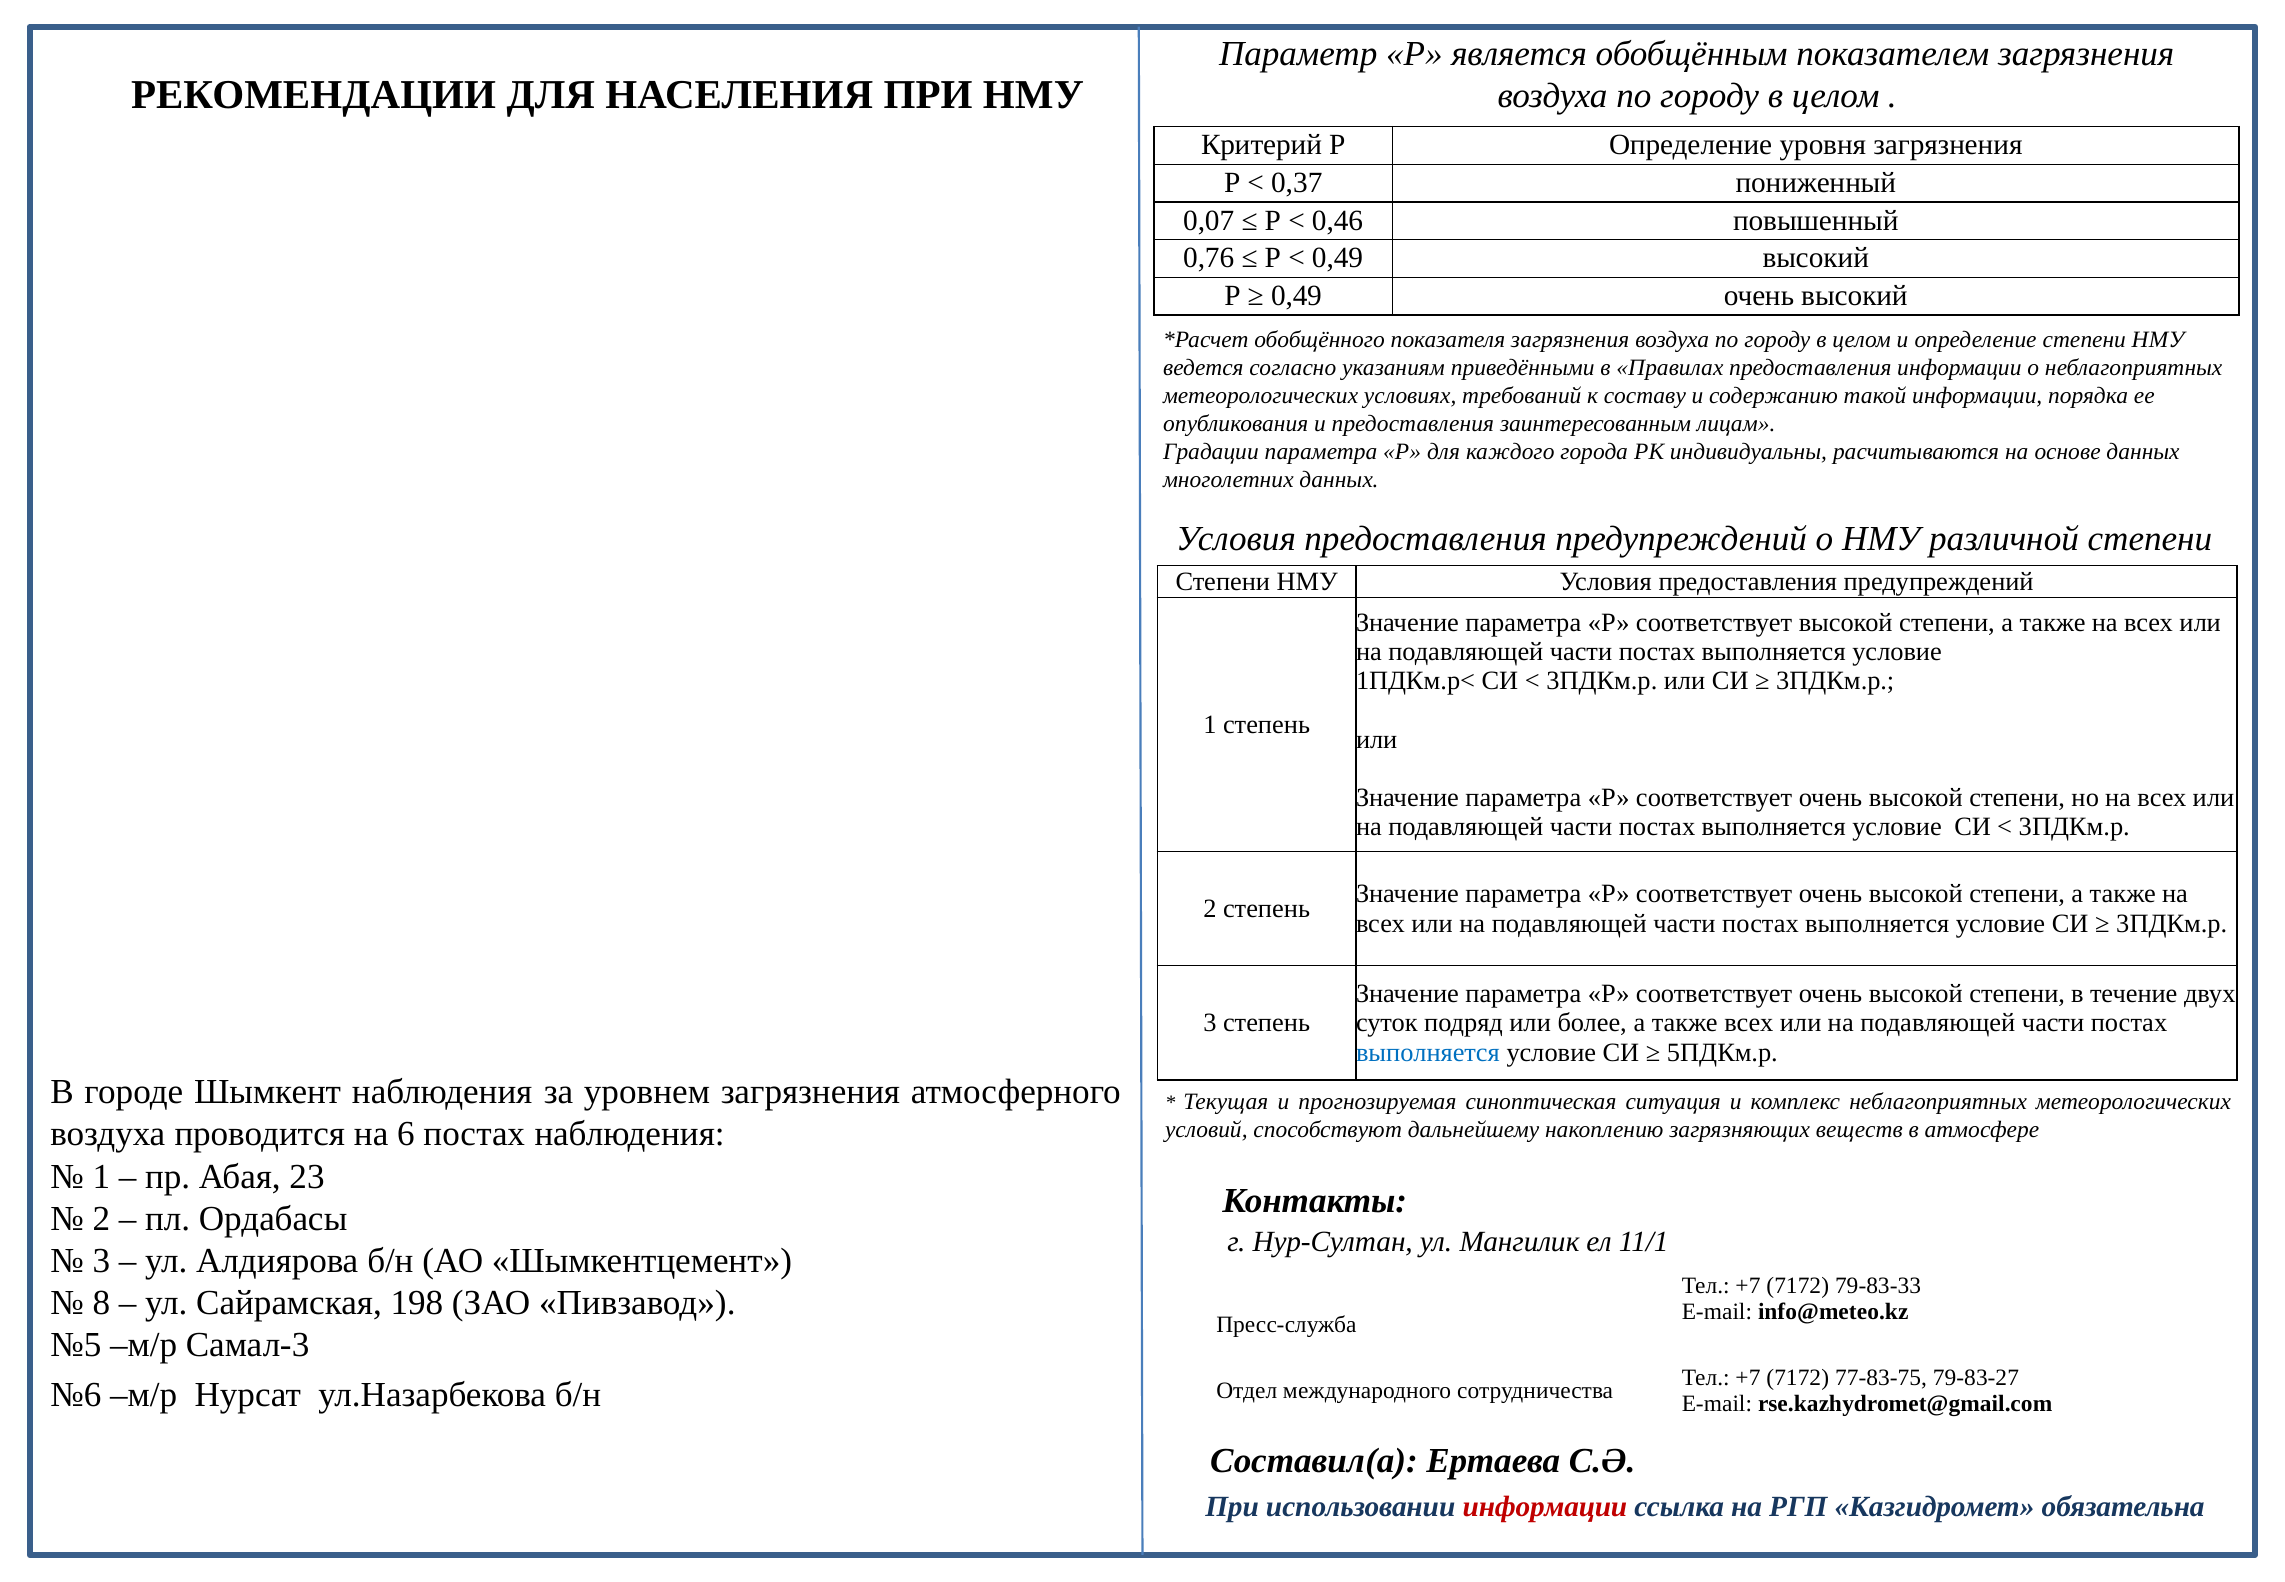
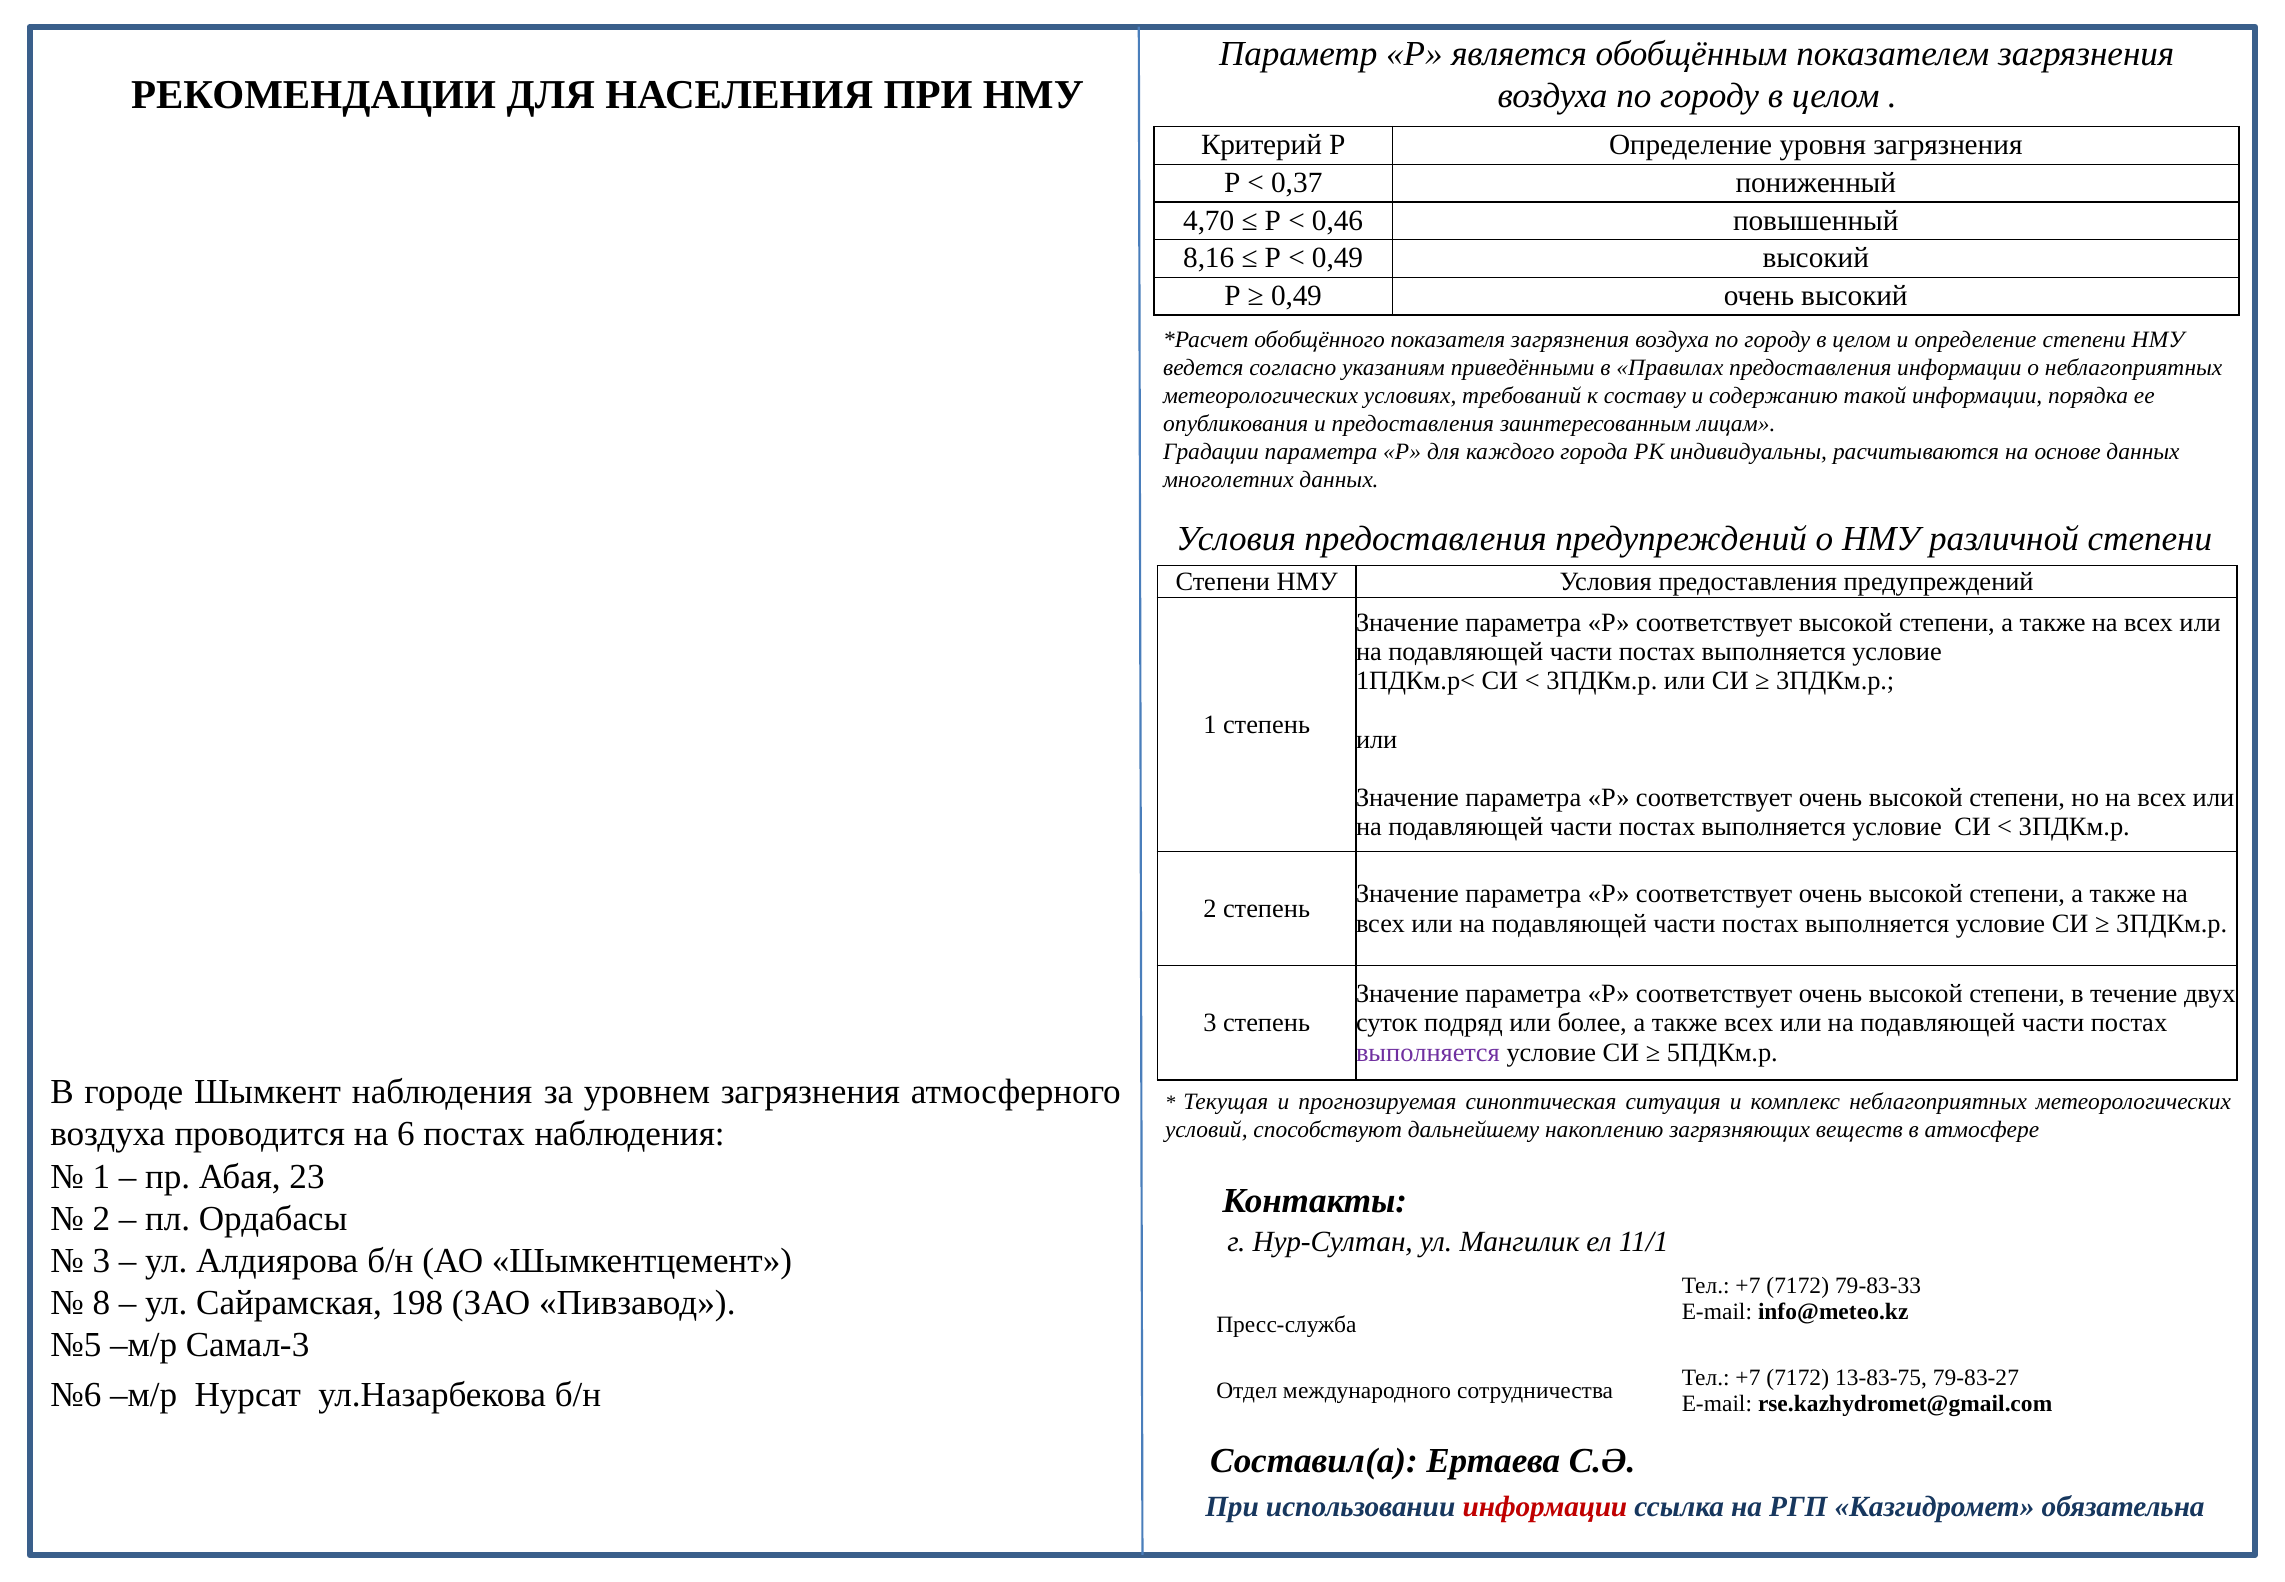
0,07: 0,07 -> 4,70 (1209, 220)
0,76: 0,76 -> 8,16 (1209, 258)
выполняется colour: blue -> purple (1428, 1052)
77-83-75: 77-83-75 -> 13-83-75 (1881, 1377)
